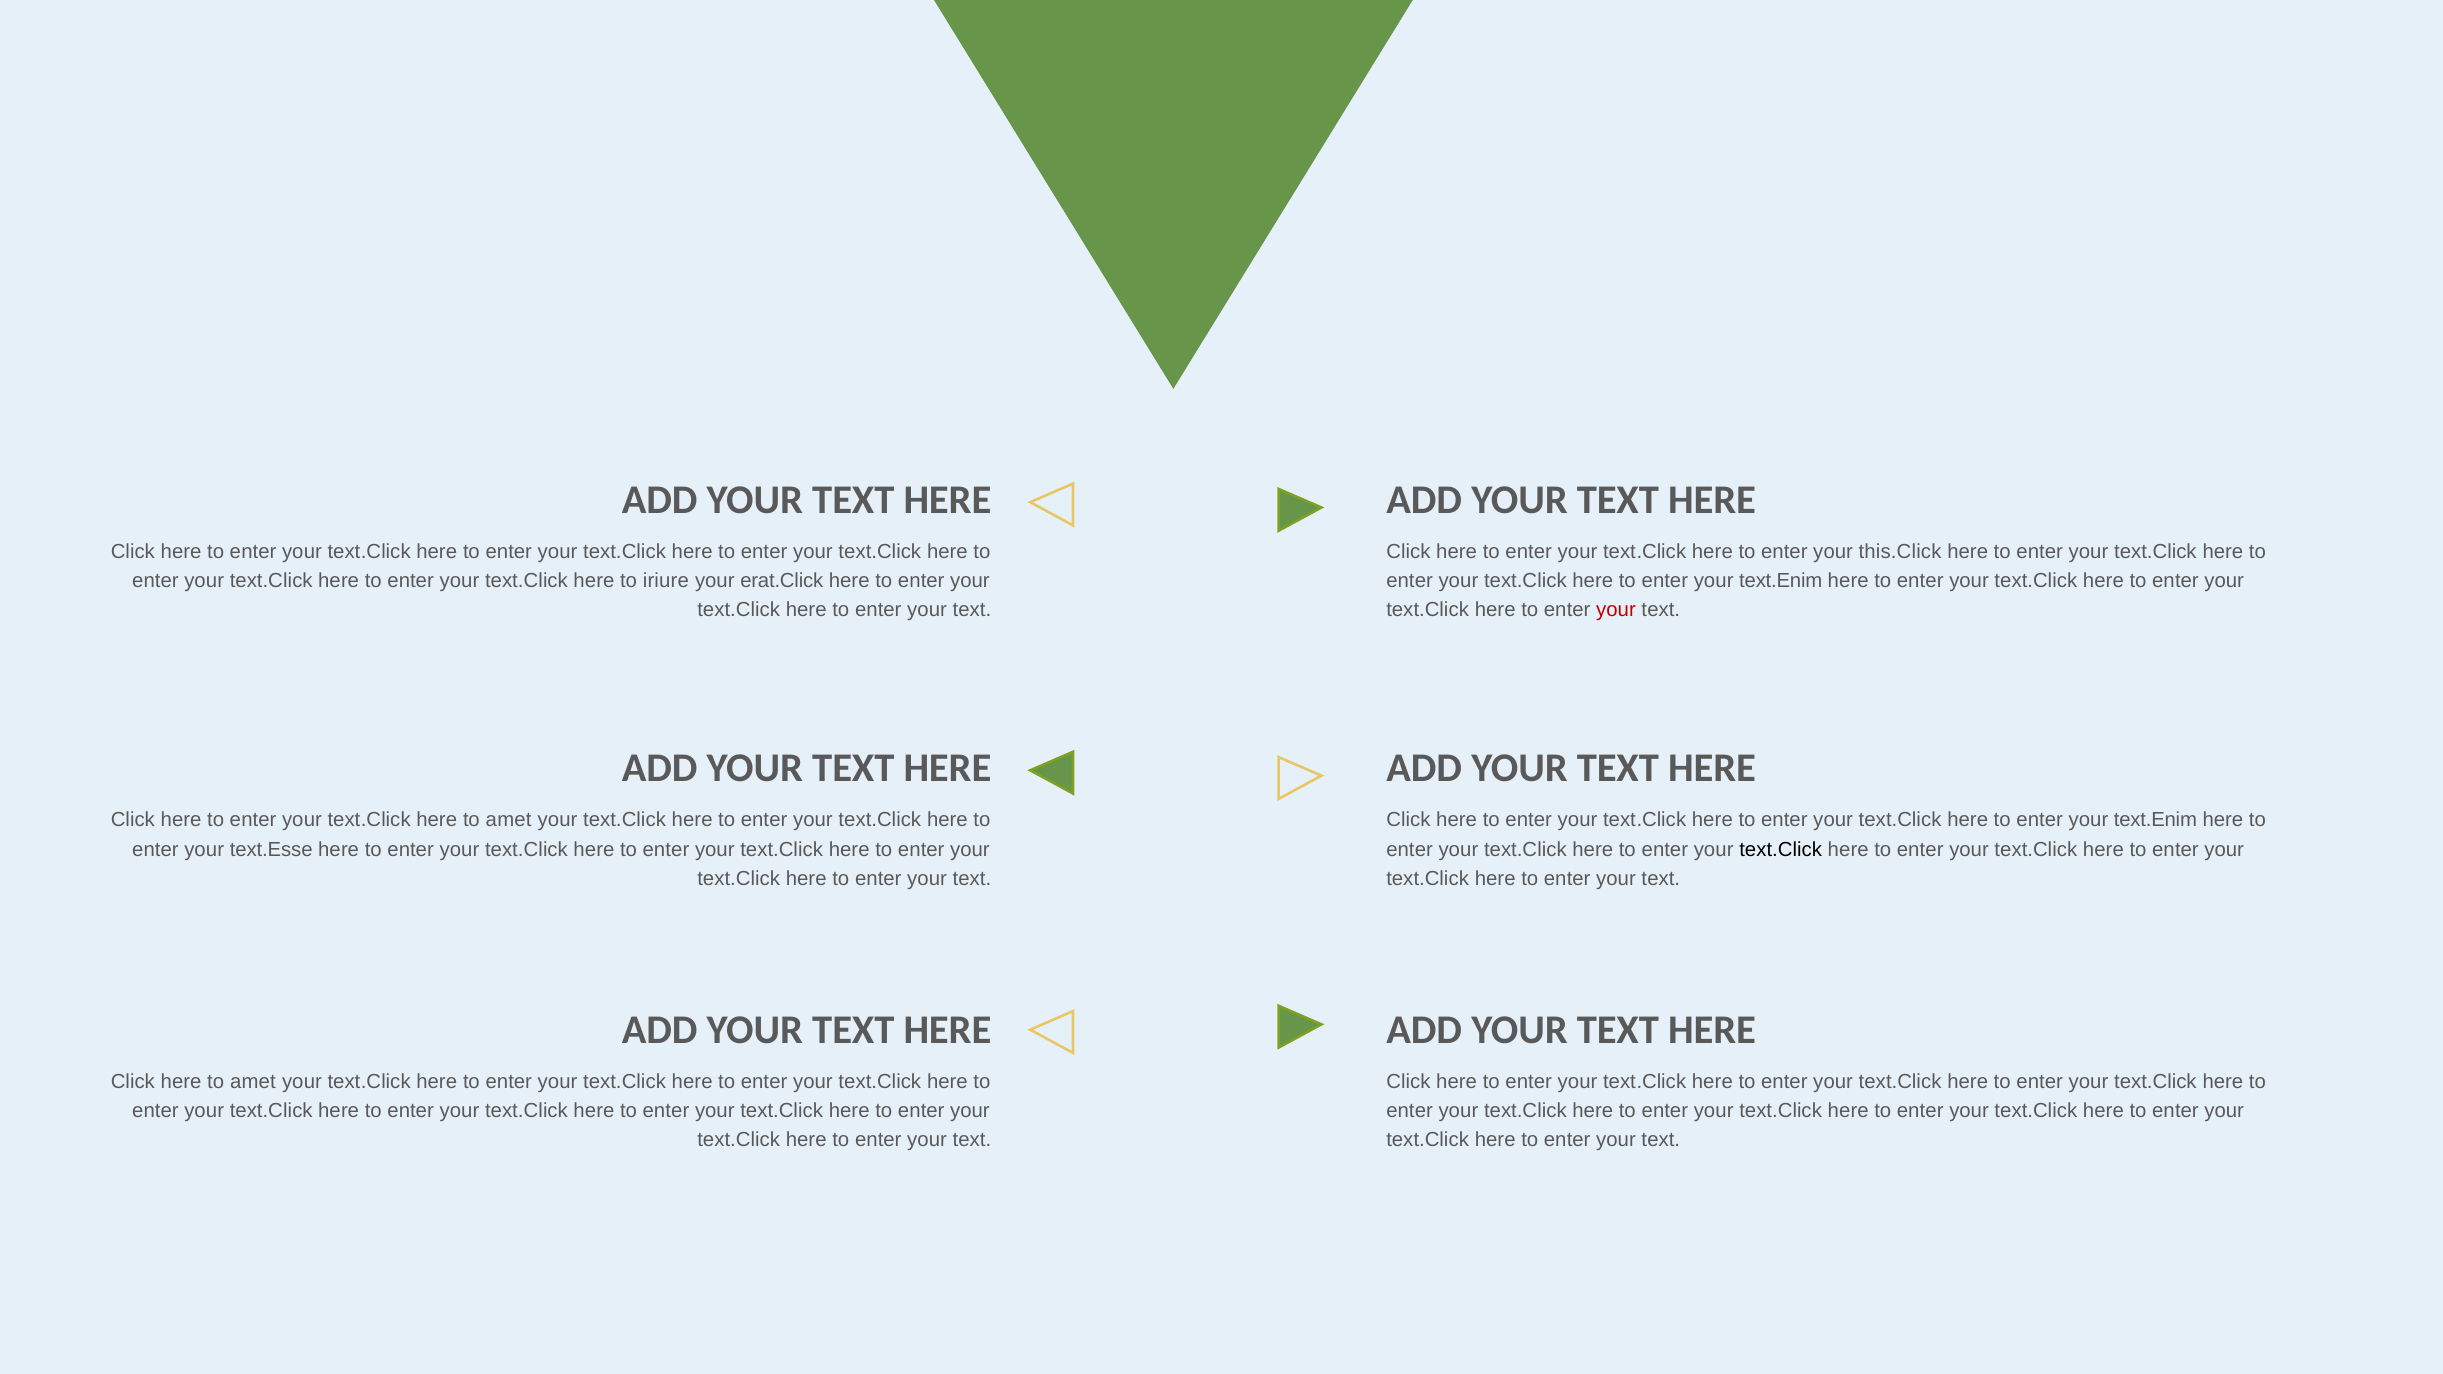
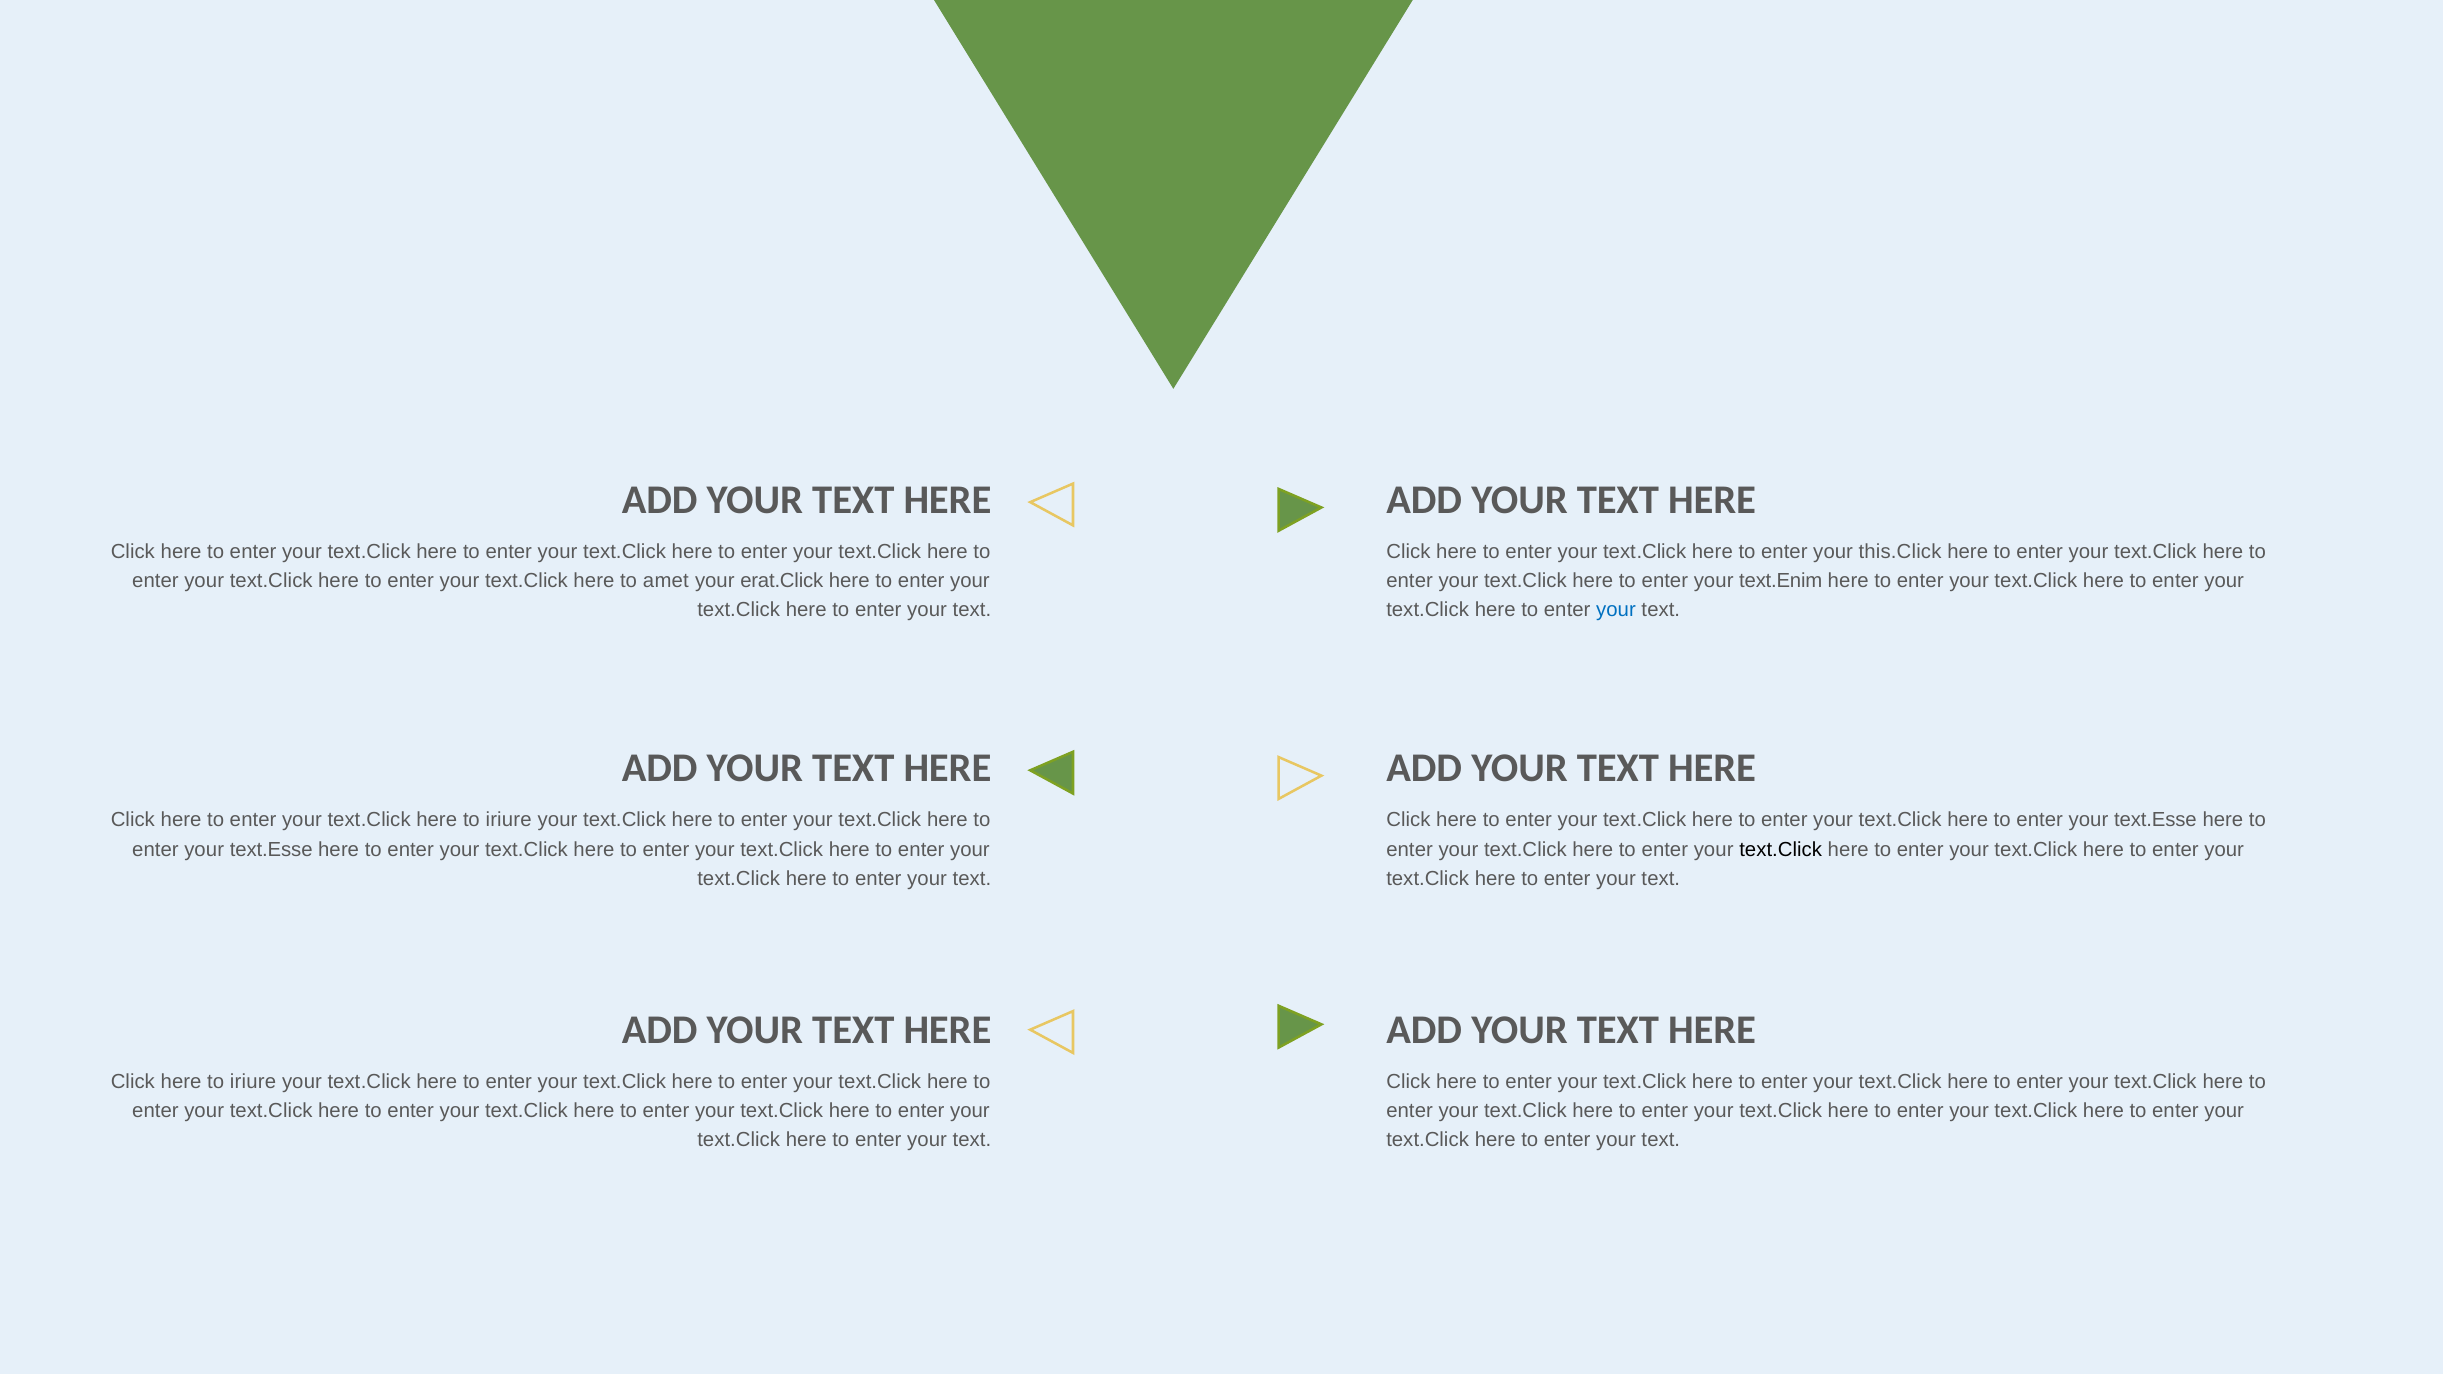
iriure: iriure -> amet (666, 581)
your colour: red -> blue (1616, 610)
text.Click here to amet: amet -> iriure (509, 820)
text.Enim: text.Enim -> text.Esse (2155, 820)
Click here to amet: amet -> iriure (253, 1082)
